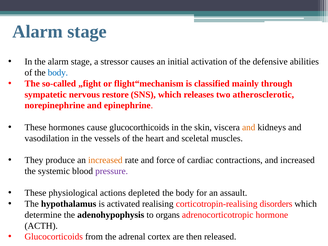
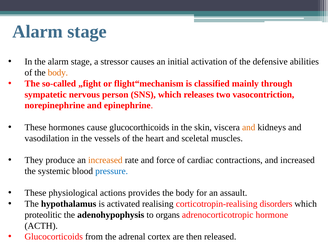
body colour: blue -> orange (58, 73)
restore: restore -> person (115, 95)
atherosclerotic: atherosclerotic -> vasocontriction (263, 95)
pressure colour: purple -> blue (112, 171)
depleted: depleted -> provides (144, 193)
determine: determine -> proteolitic (43, 215)
